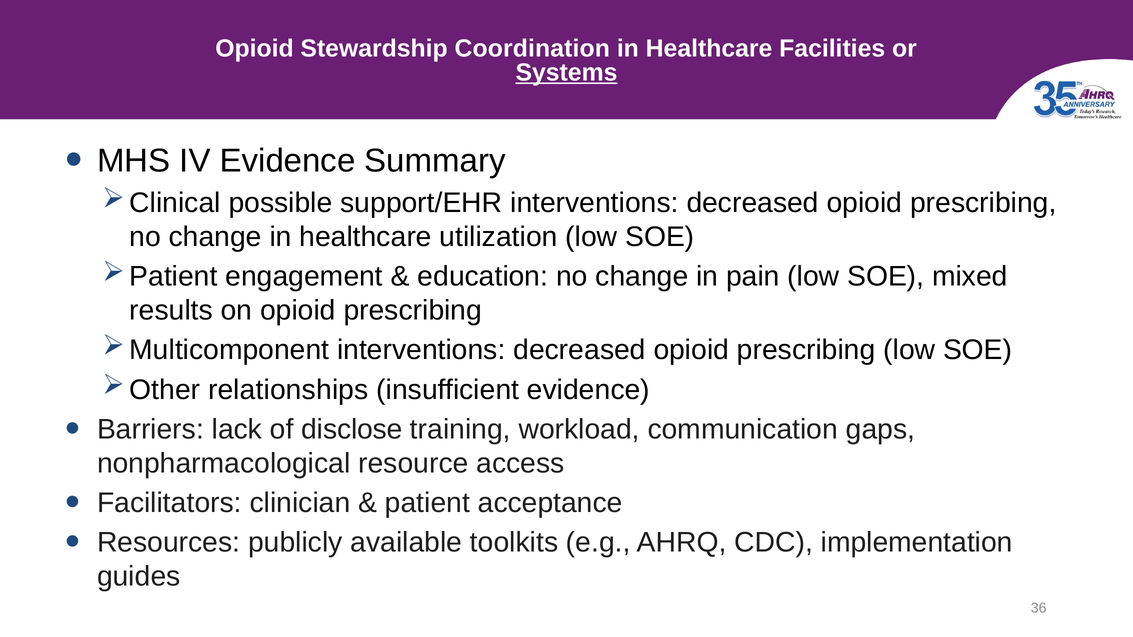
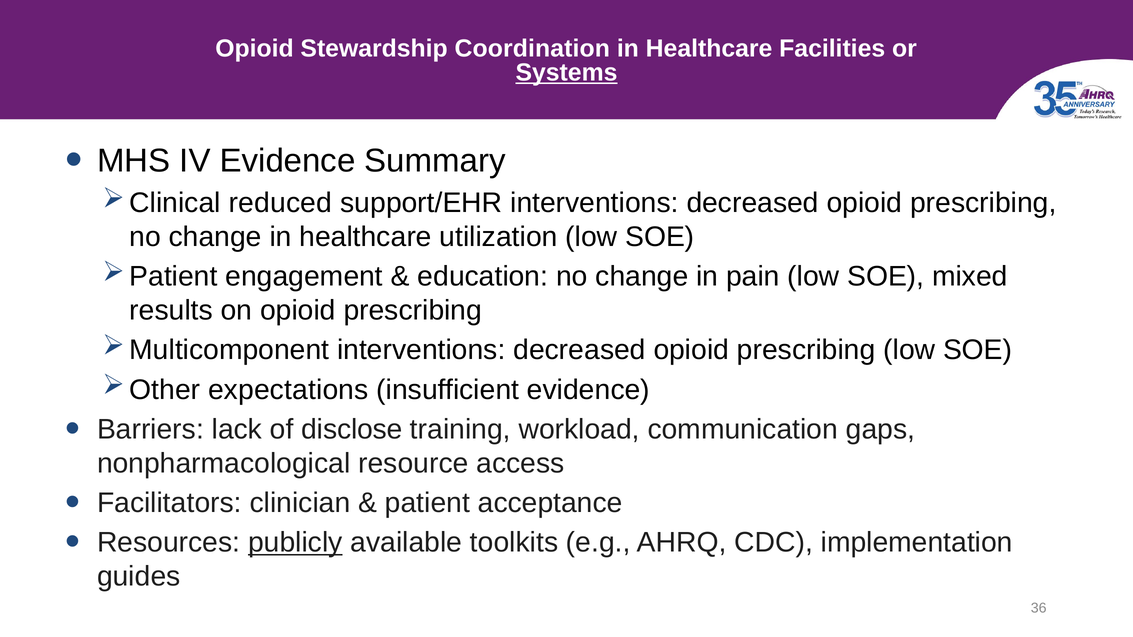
possible: possible -> reduced (280, 203)
relationships: relationships -> expectations (288, 390)
publicly underline: none -> present (295, 543)
